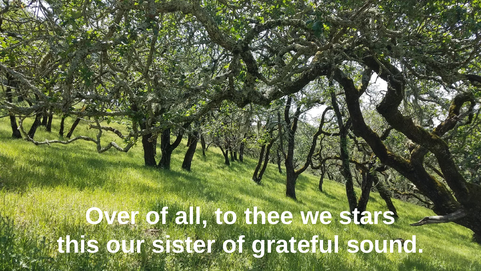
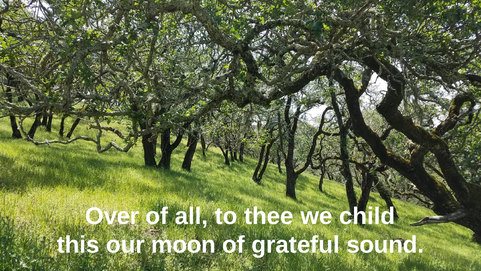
stars: stars -> child (367, 216)
sister: sister -> moon (184, 245)
